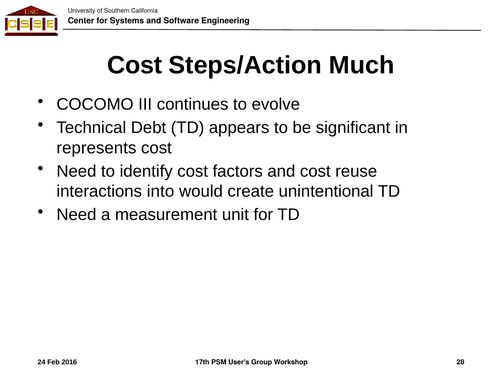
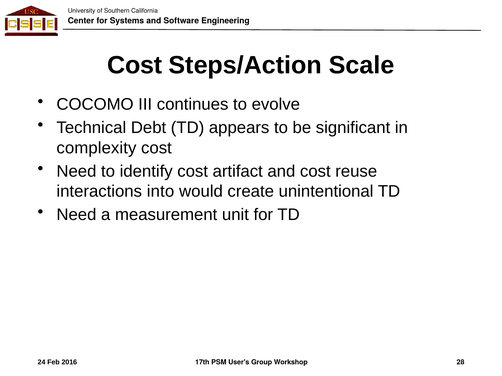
Much: Much -> Scale (362, 65)
represents: represents -> complexity (96, 148)
factors: factors -> artifact (238, 171)
